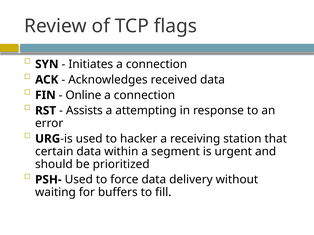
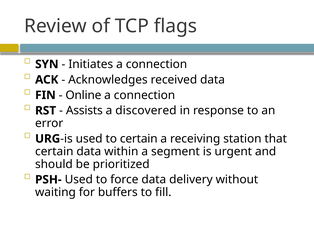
attempting: attempting -> discovered (146, 111)
to hacker: hacker -> certain (139, 139)
